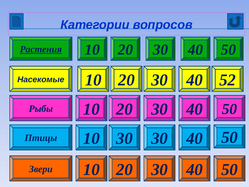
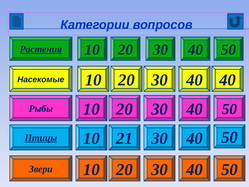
20 30 40 52: 52 -> 40 (228, 80)
30: 30 -> 21 (124, 138)
Птицы underline: none -> present (41, 138)
